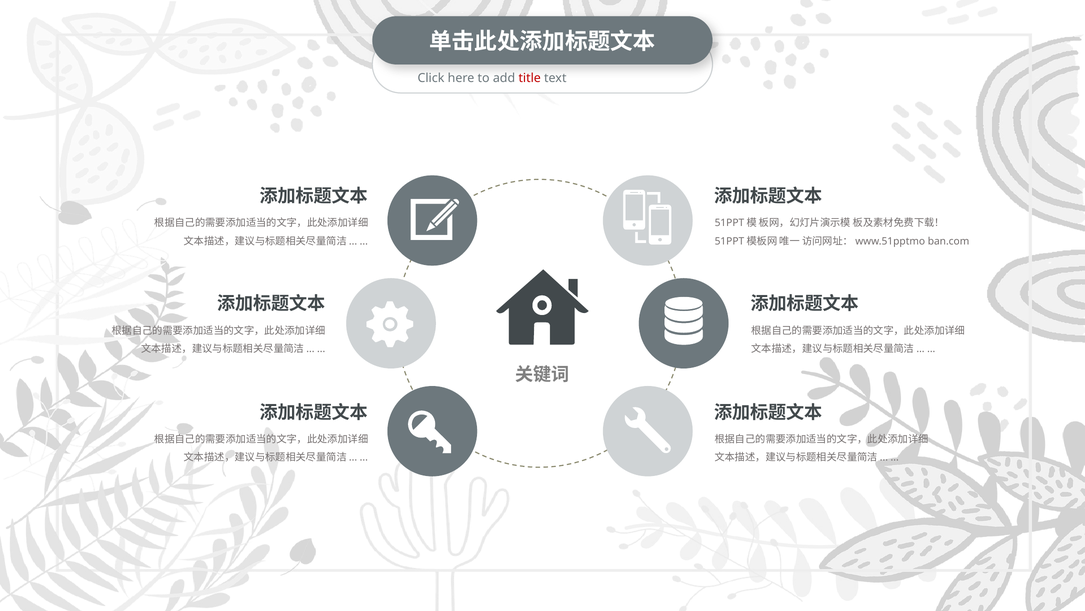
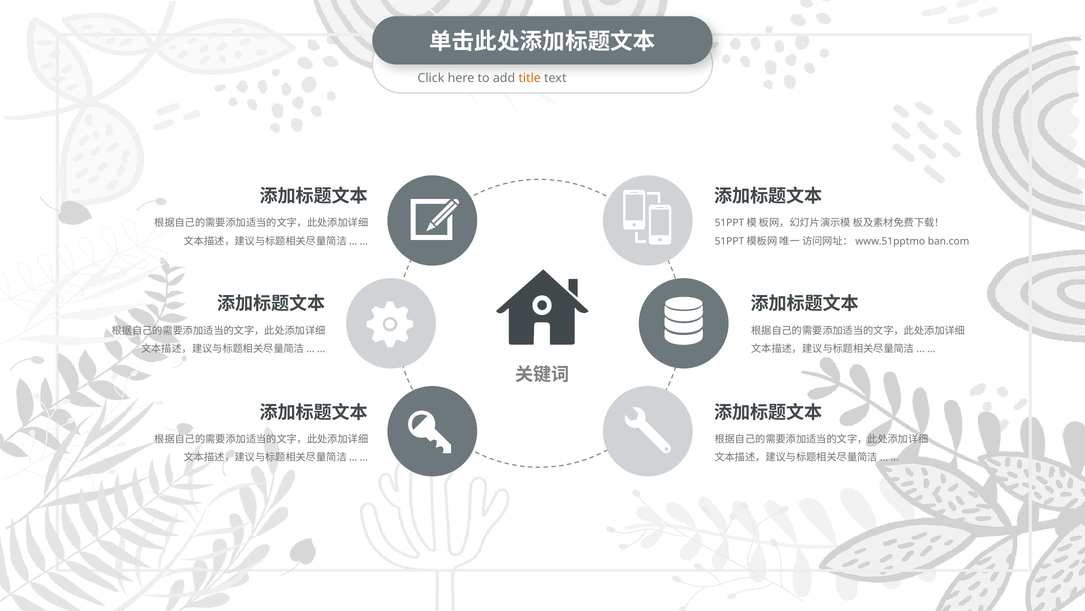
title colour: red -> orange (530, 78)
